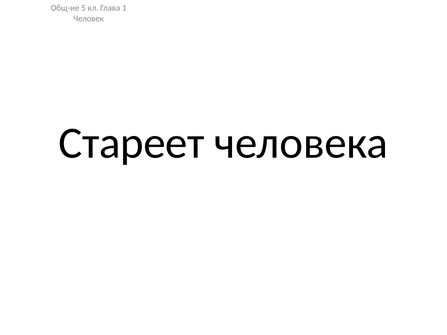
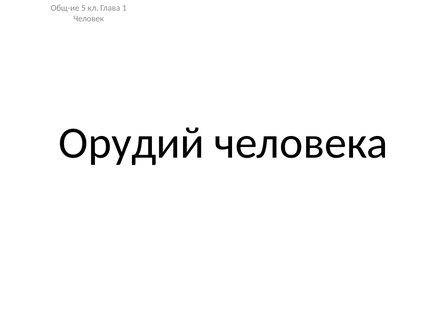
Стареет: Стареет -> Орудий (131, 143)
